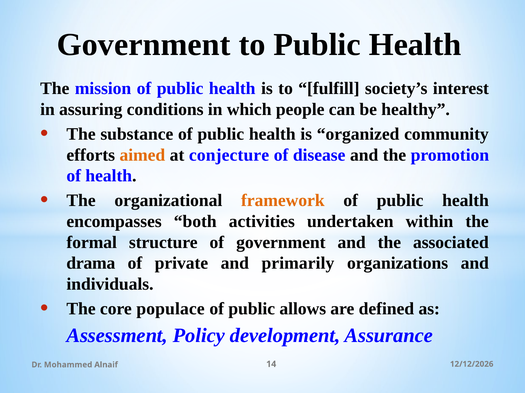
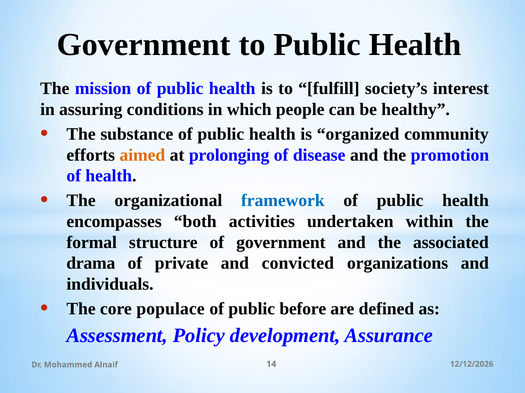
conjecture: conjecture -> prolonging (229, 155)
framework colour: orange -> blue (283, 201)
primarily: primarily -> convicted (298, 264)
allows: allows -> before (303, 309)
